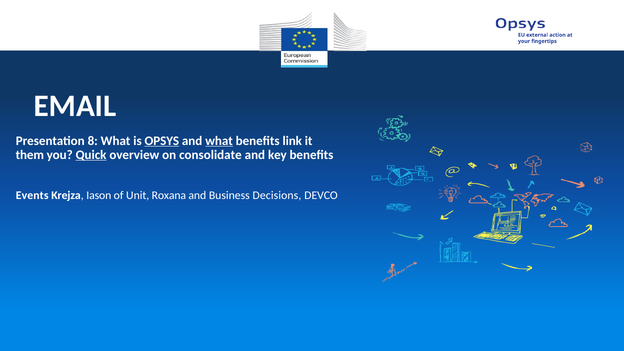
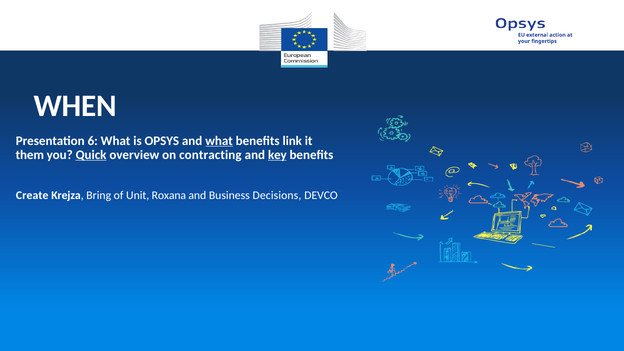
EMAIL: EMAIL -> WHEN (75, 106)
8: 8 -> 6 (93, 141)
OPSYS underline: present -> none (162, 141)
consolidate: consolidate -> contracting (210, 155)
key underline: none -> present (277, 155)
Events: Events -> Create (32, 195)
Iason: Iason -> Bring (99, 195)
